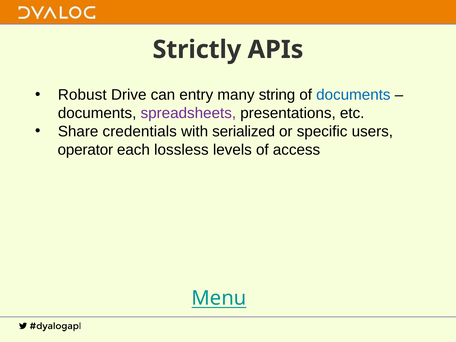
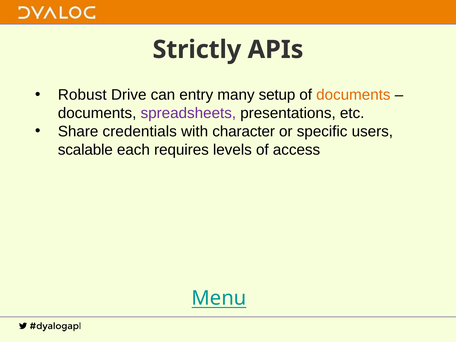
string: string -> setup (277, 95)
documents colour: blue -> orange (353, 95)
serialized: serialized -> character (244, 131)
operator: operator -> scalable (85, 150)
lossless: lossless -> requires (181, 150)
